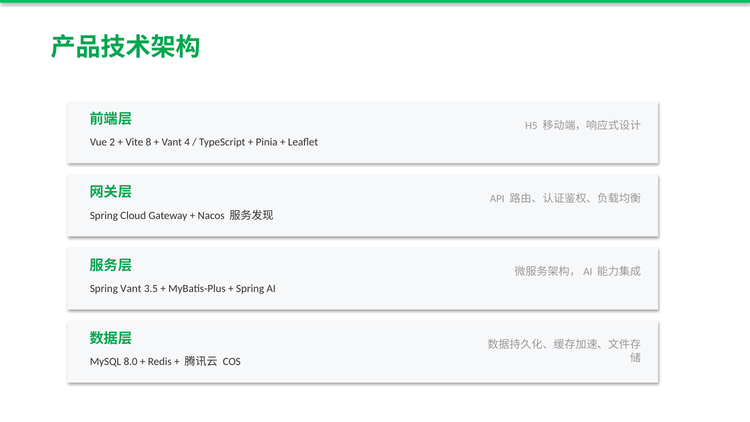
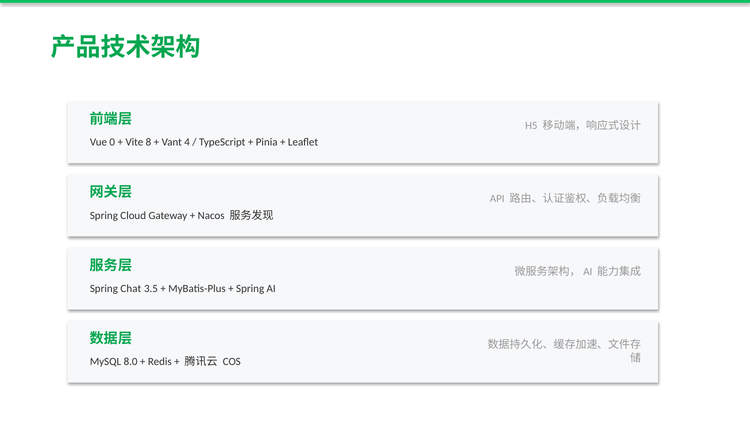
2: 2 -> 0 (112, 142)
Spring Vant: Vant -> Chat (131, 289)
